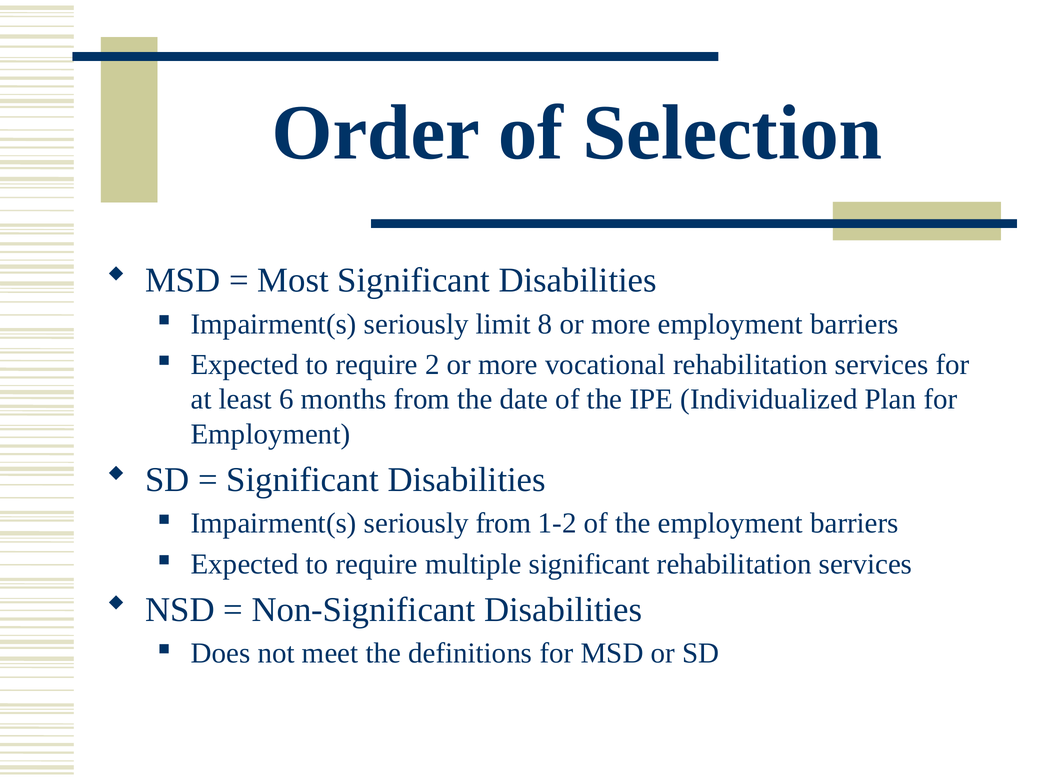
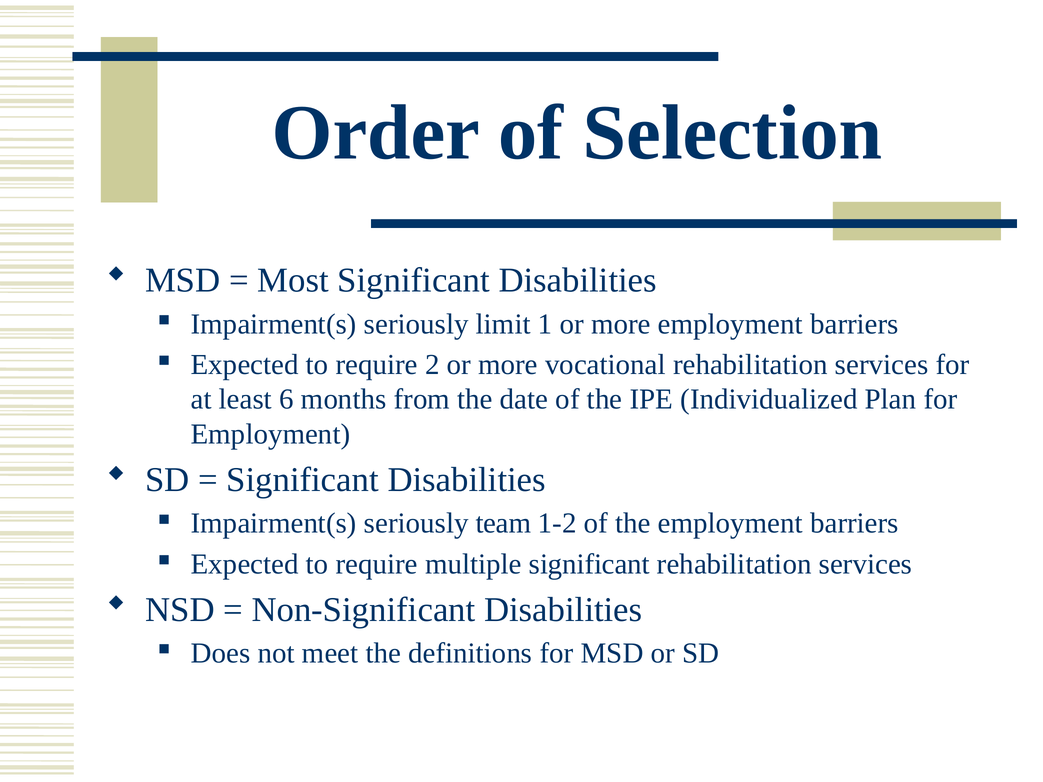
8: 8 -> 1 (545, 324)
seriously from: from -> team (503, 524)
